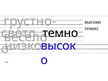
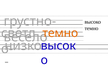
темно colour: black -> orange (60, 33)
